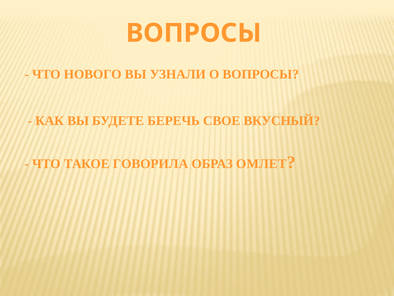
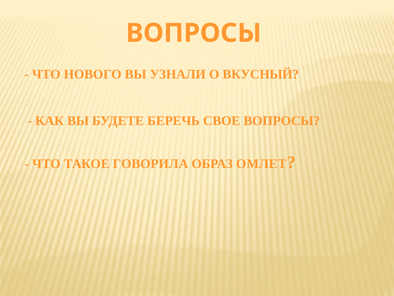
О ВОПРОСЫ: ВОПРОСЫ -> ВКУСНЫЙ (261, 74)
СВОЕ ВКУСНЫЙ: ВКУСНЫЙ -> ВОПРОСЫ (282, 121)
